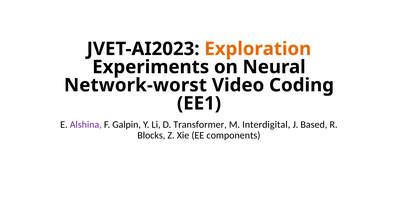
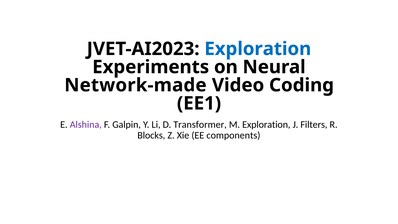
Exploration colour: orange -> blue (258, 49)
Network-worst: Network-worst -> Network-made (135, 85)
M Interdigital: Interdigital -> Exploration (266, 124)
Based: Based -> Filters (314, 124)
